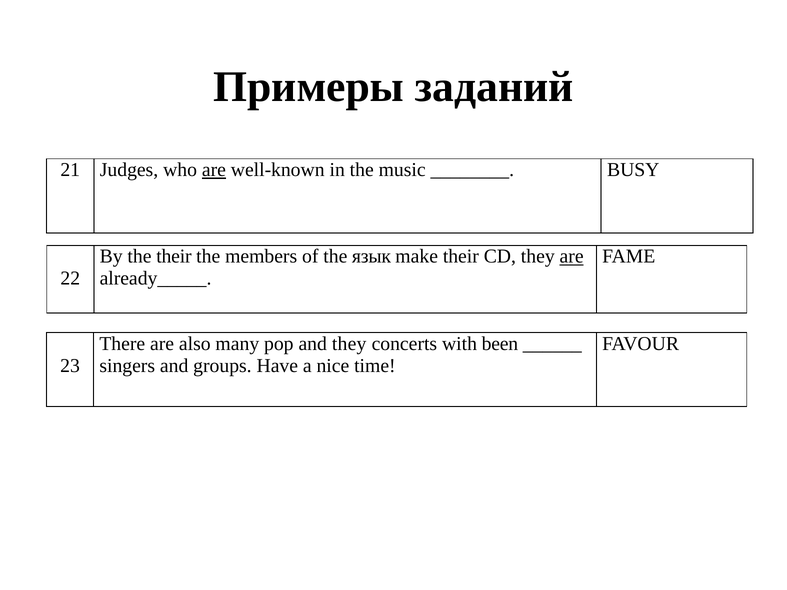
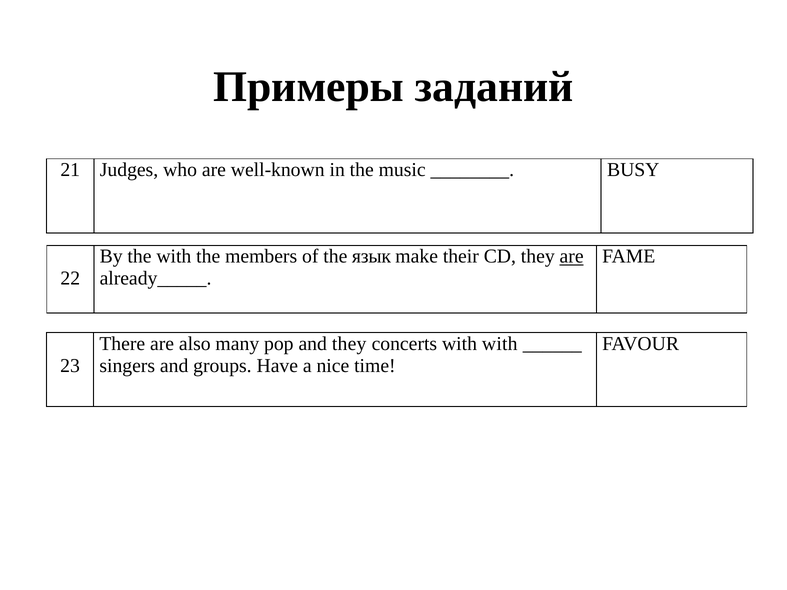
are underline: present -> none (214, 170)
the their: their -> with (174, 257)
with been: been -> with (500, 344)
